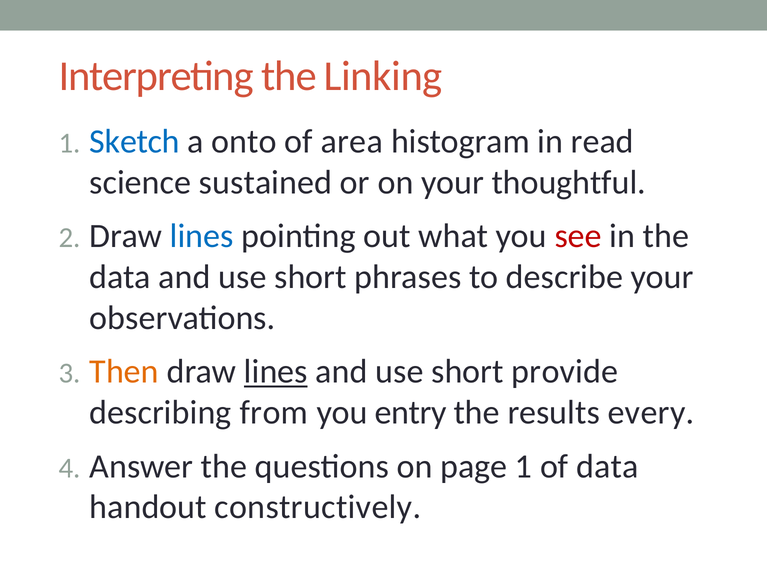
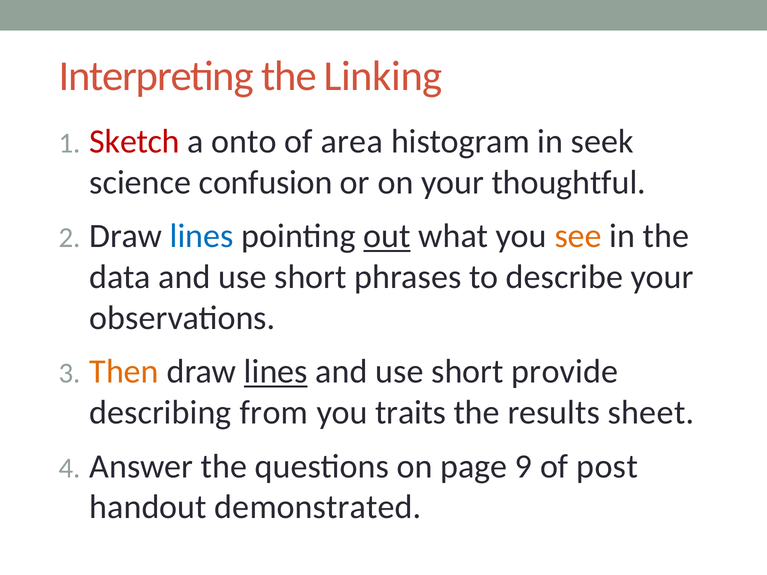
Sketch colour: blue -> red (135, 142)
read: read -> seek (602, 142)
sustained: sustained -> confusion (266, 183)
out underline: none -> present (387, 236)
see colour: red -> orange (578, 236)
entry: entry -> traits (411, 413)
every: every -> sheet (651, 413)
page 1: 1 -> 9 (524, 466)
of data: data -> post (607, 466)
constructively: constructively -> demonstrated (318, 507)
